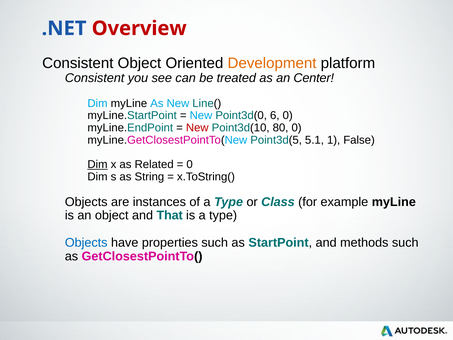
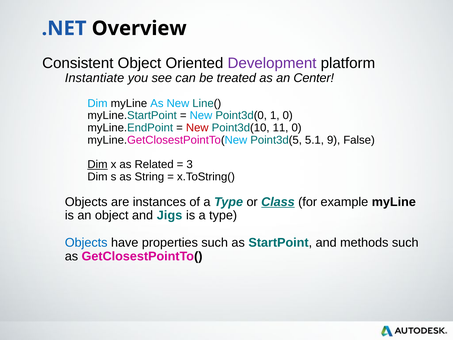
Overview colour: red -> black (139, 28)
Development colour: orange -> purple (272, 63)
Consistent: Consistent -> Instantiate (95, 78)
6: 6 -> 1 (275, 115)
80: 80 -> 11 (281, 128)
1: 1 -> 9 (334, 140)
0: 0 -> 3 (190, 164)
Class underline: none -> present (278, 202)
That: That -> Jigs (170, 215)
